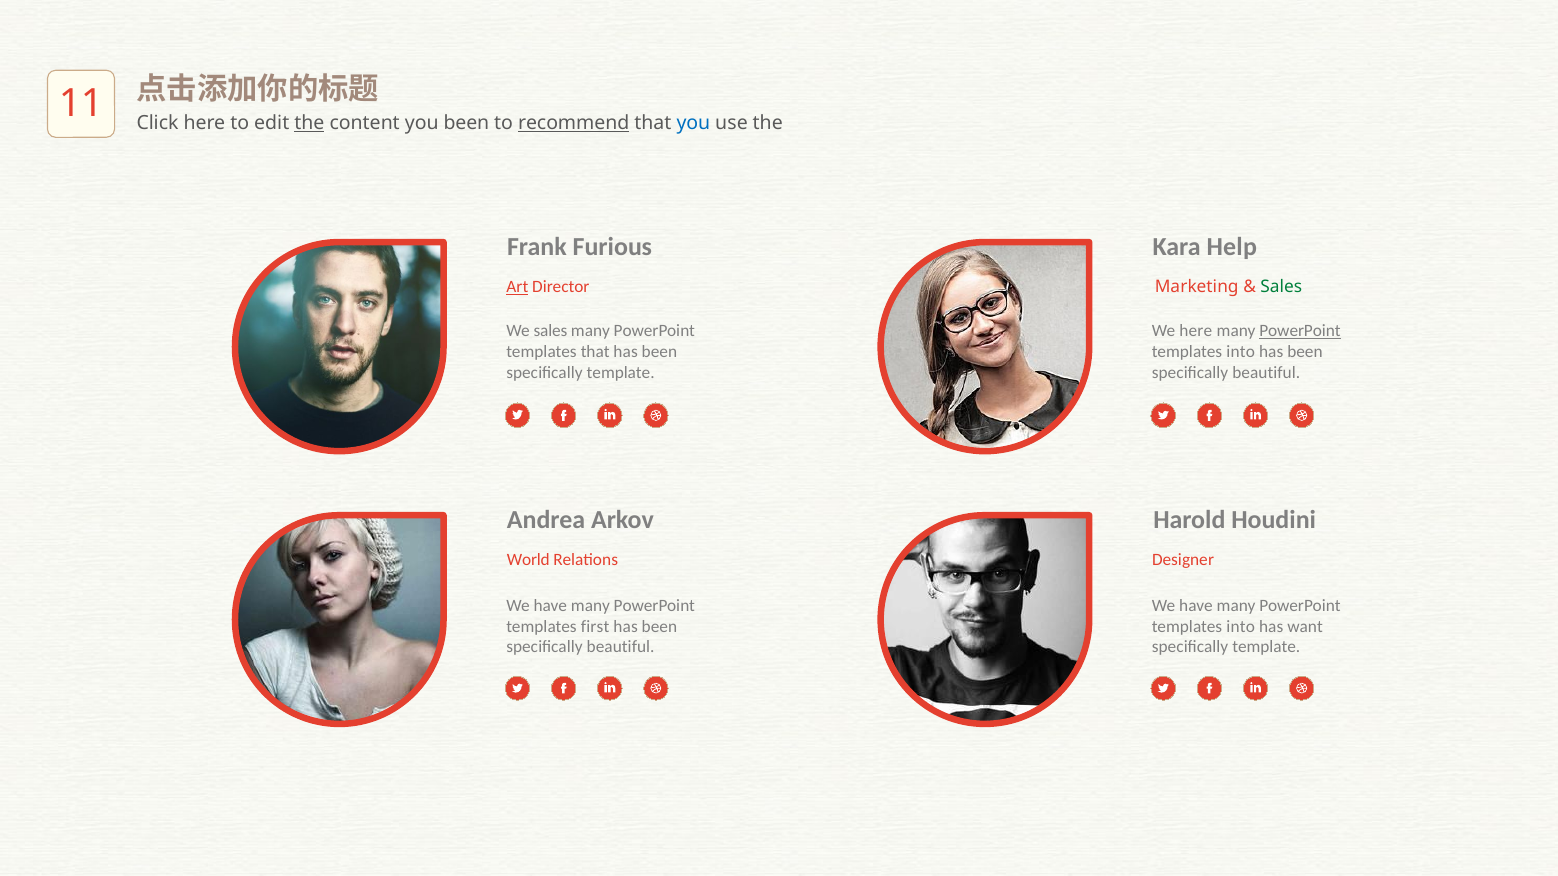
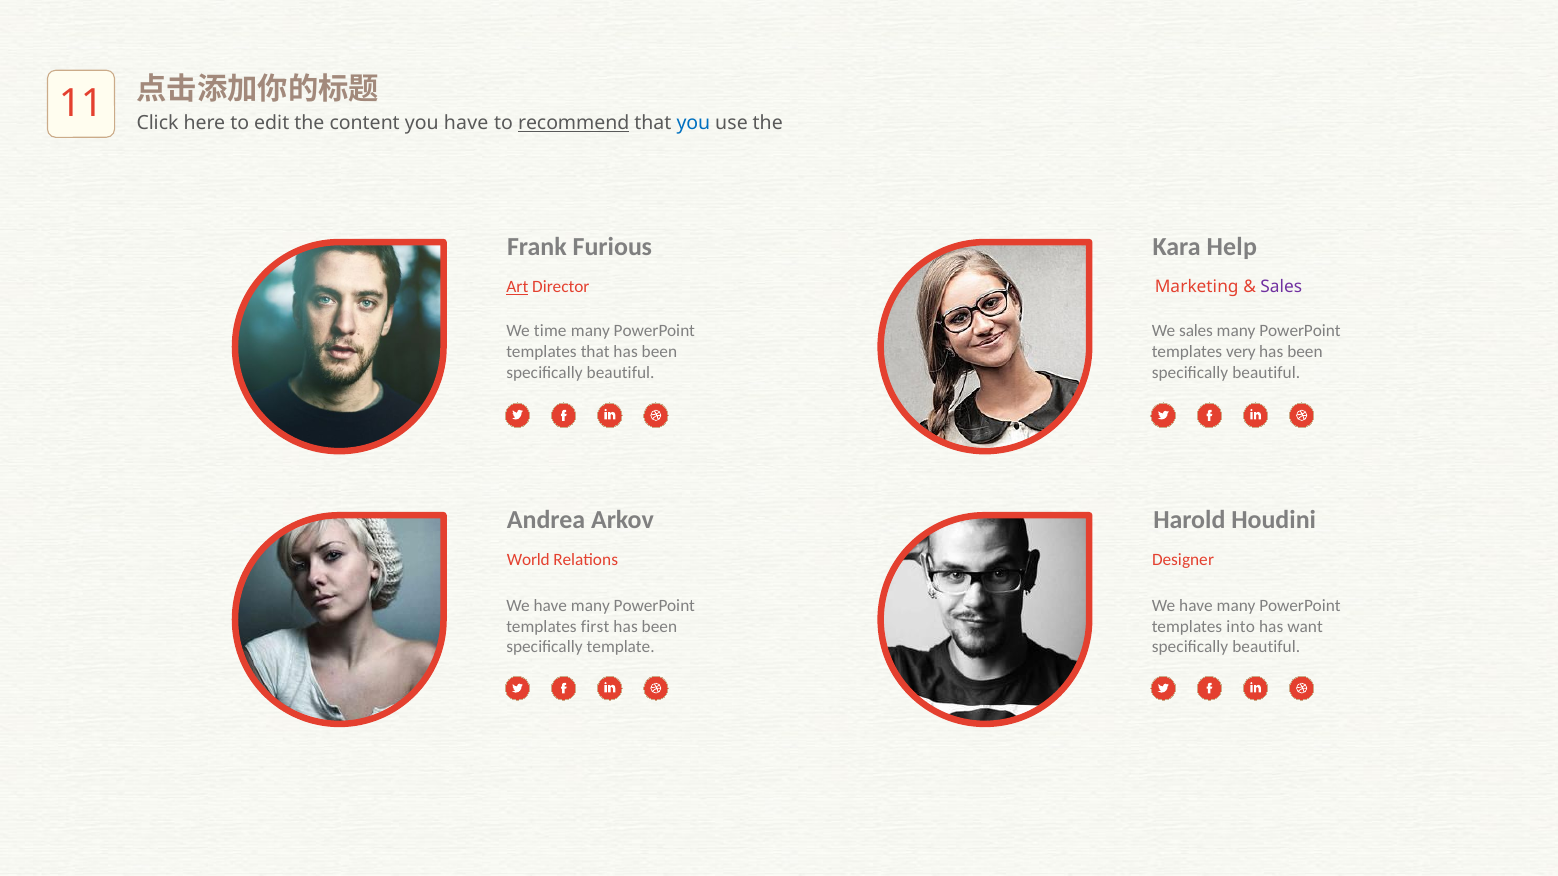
the underline: present -> none (309, 123)
you been: been -> have (466, 123)
Sales colour: green -> purple (1281, 287)
We sales: sales -> time (550, 331)
We here: here -> sales (1196, 331)
PowerPoint underline: present -> none (1300, 331)
into: into -> very (1241, 352)
template: template -> beautiful (621, 372)
beautiful: beautiful -> template (621, 647)
template: template -> beautiful (1266, 647)
